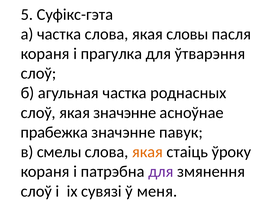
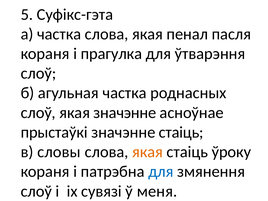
словы: словы -> пенал (187, 34)
прабежка: прабежка -> прыстаўкі (54, 132)
значэнне павук: павук -> стаіць (181, 132)
смелы: смелы -> словы (59, 152)
для colour: purple -> blue (161, 172)
